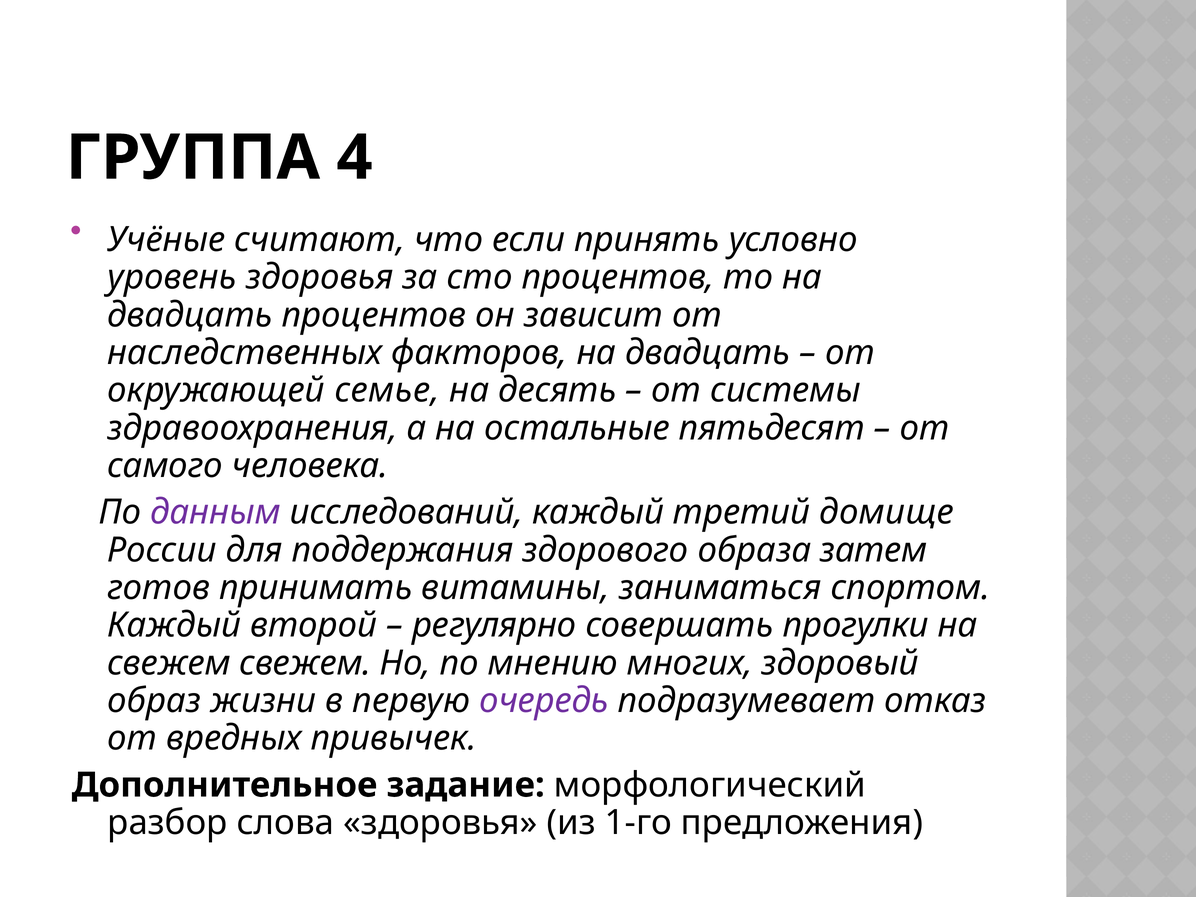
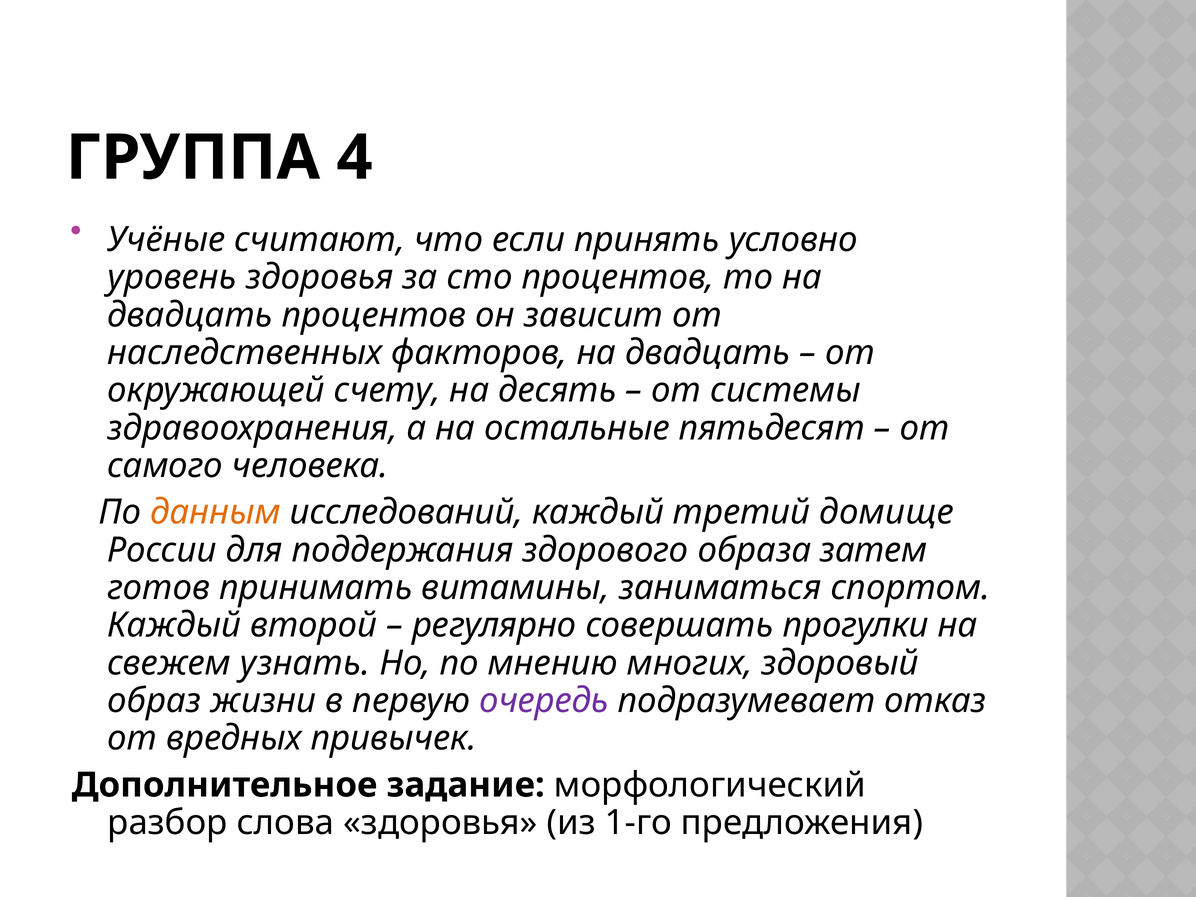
семье: семье -> счету (387, 390)
данным colour: purple -> orange (216, 512)
свежем свежем: свежем -> узнать (305, 663)
